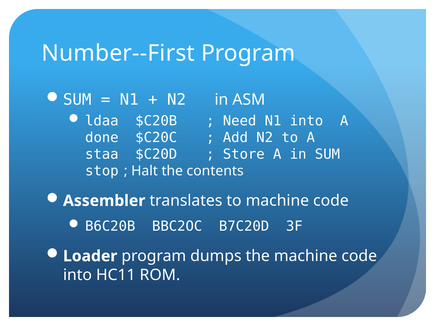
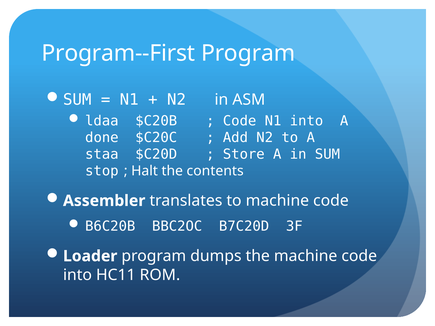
Number--First: Number--First -> Program--First (118, 53)
Need: Need -> Code (240, 121)
